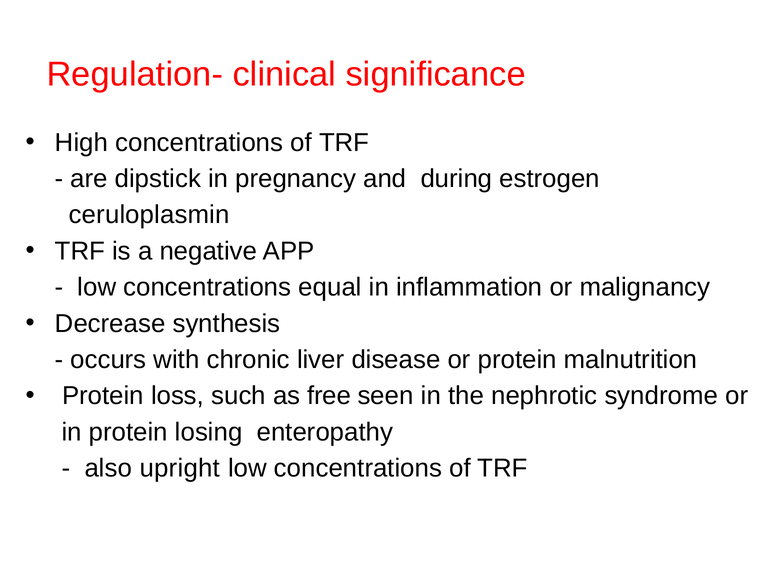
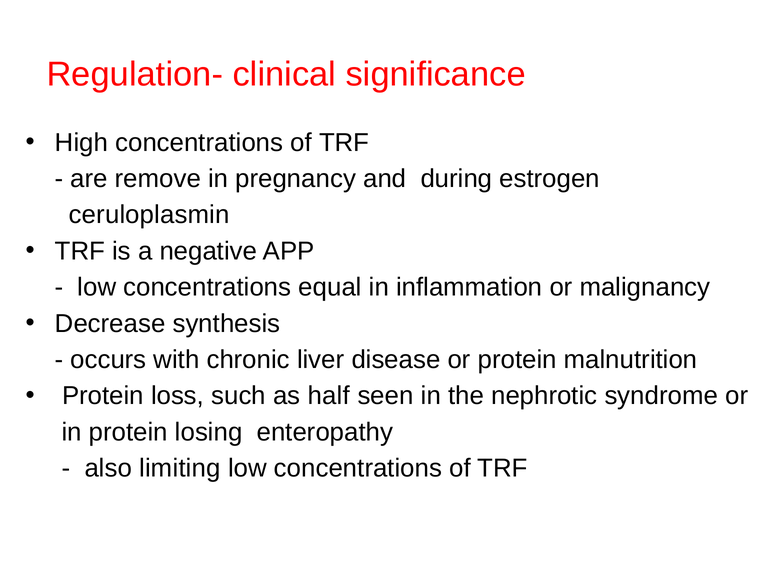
dipstick: dipstick -> remove (158, 178)
free: free -> half (329, 395)
upright: upright -> limiting (180, 468)
